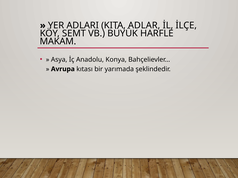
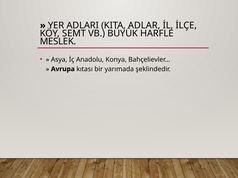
MAKAM: MAKAM -> MESLEK (58, 41)
